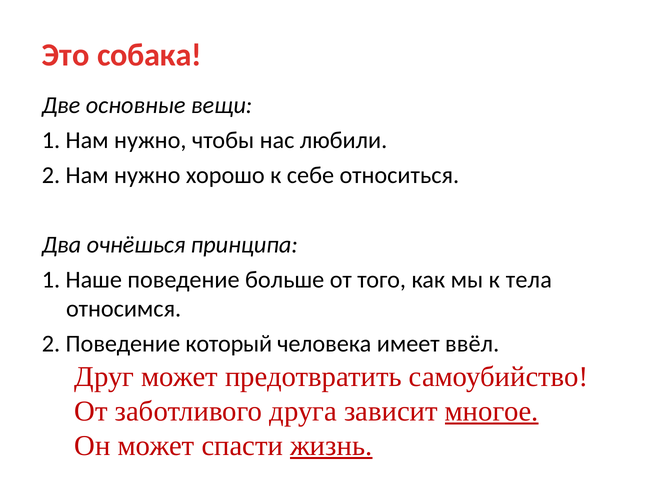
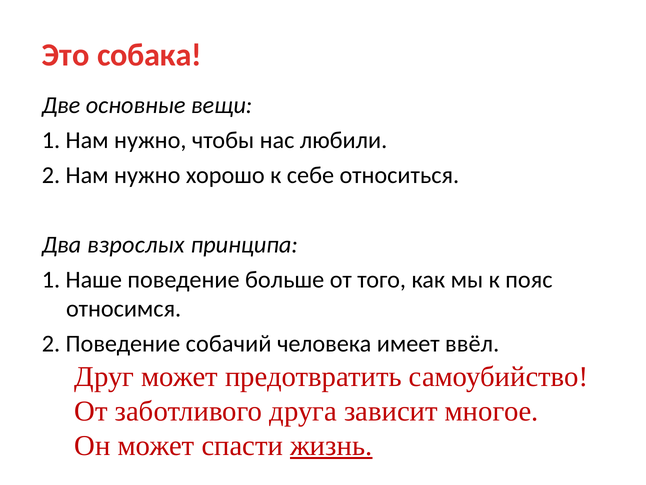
очнёшься: очнёшься -> взрослых (136, 245)
тела: тела -> пояс (529, 279)
который: который -> собачий (229, 343)
многое underline: present -> none (492, 411)
